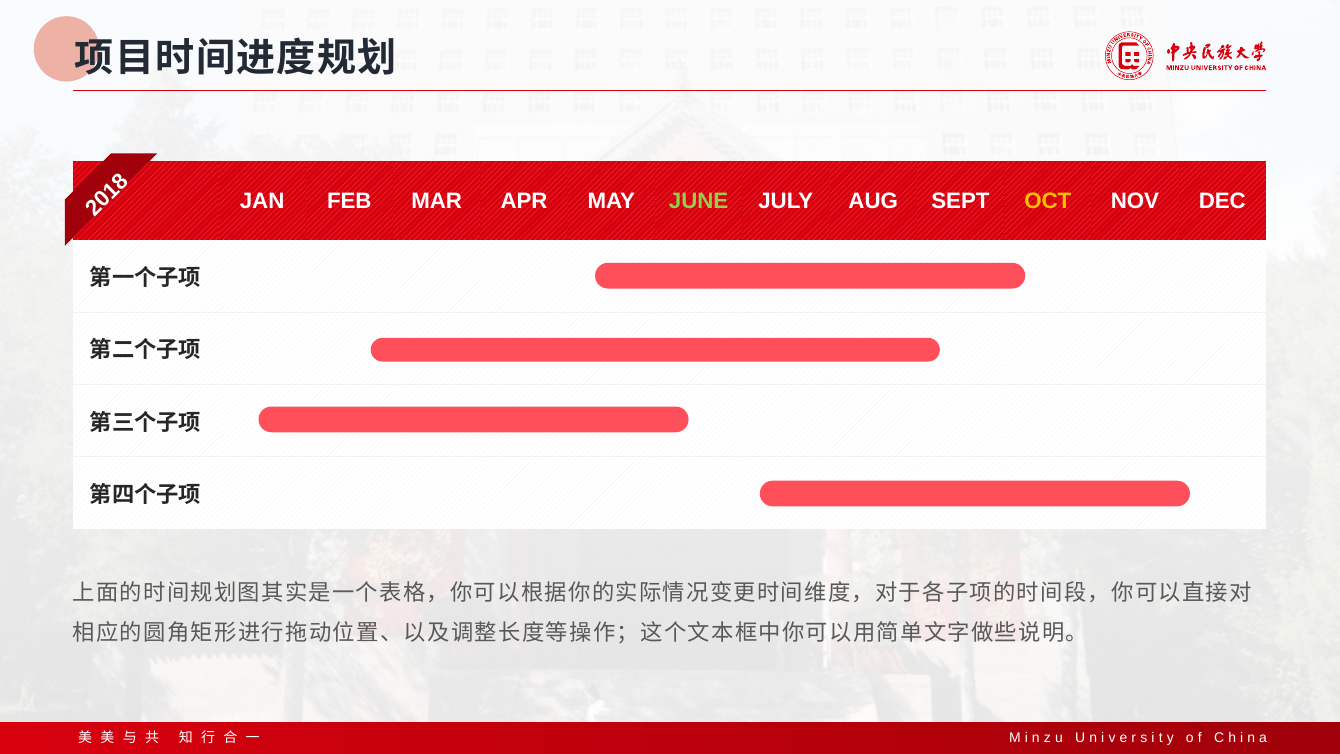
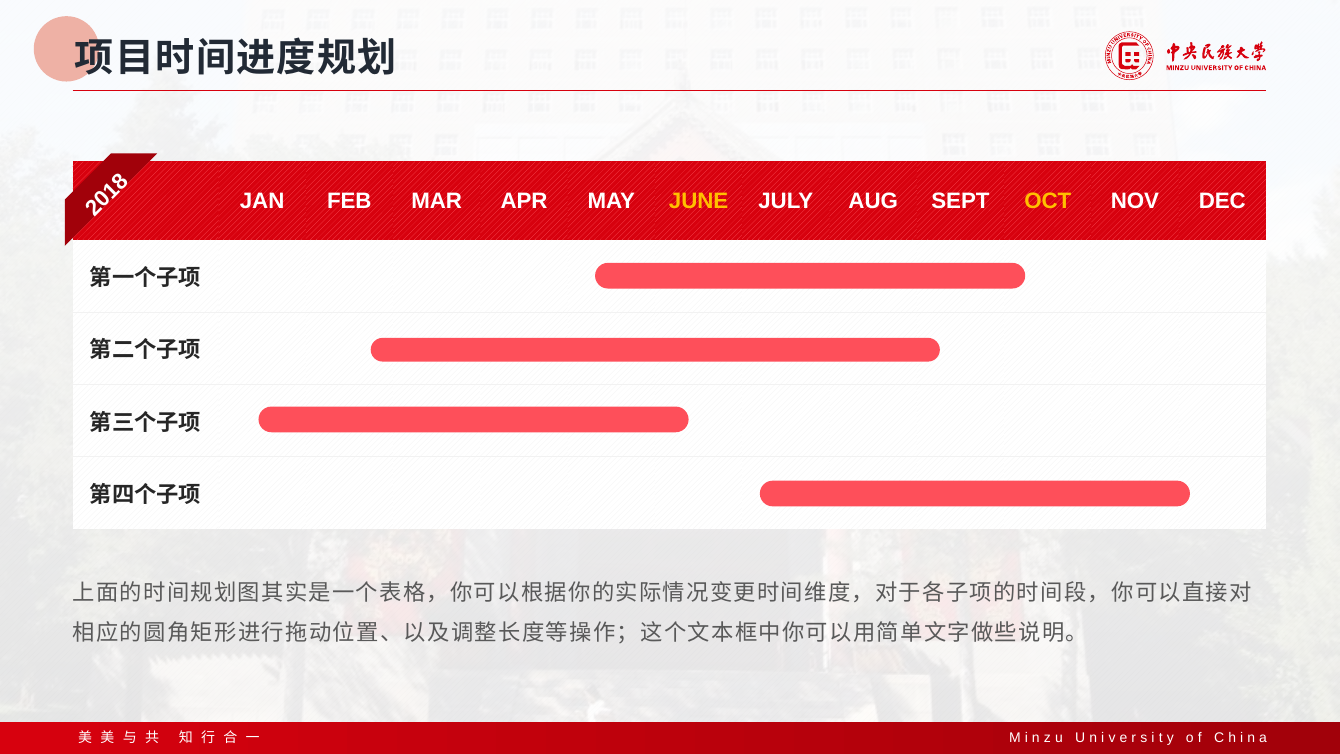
JUNE colour: light green -> yellow (699, 201)
